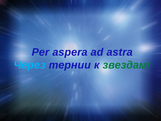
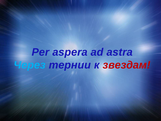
звездам colour: green -> red (127, 65)
